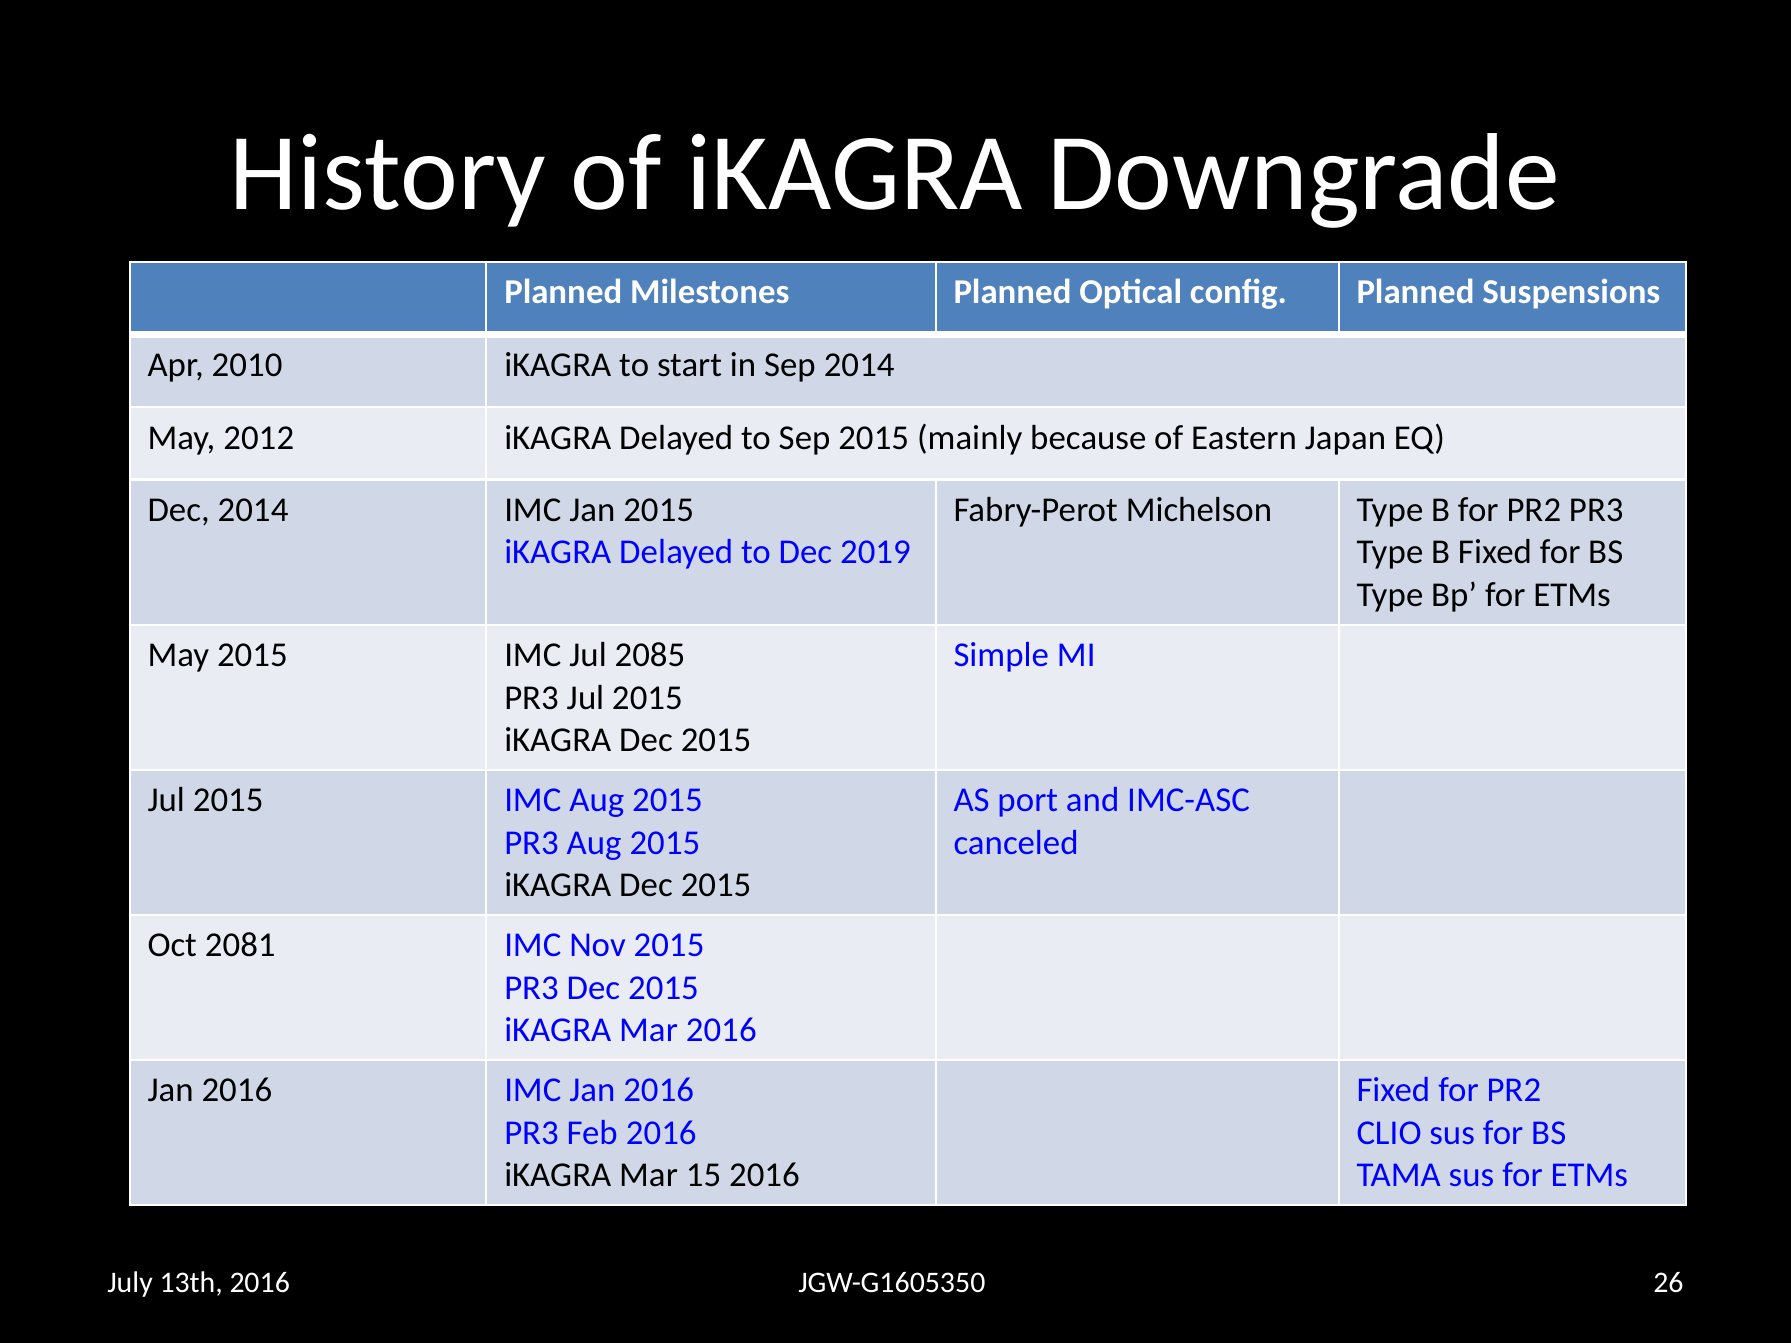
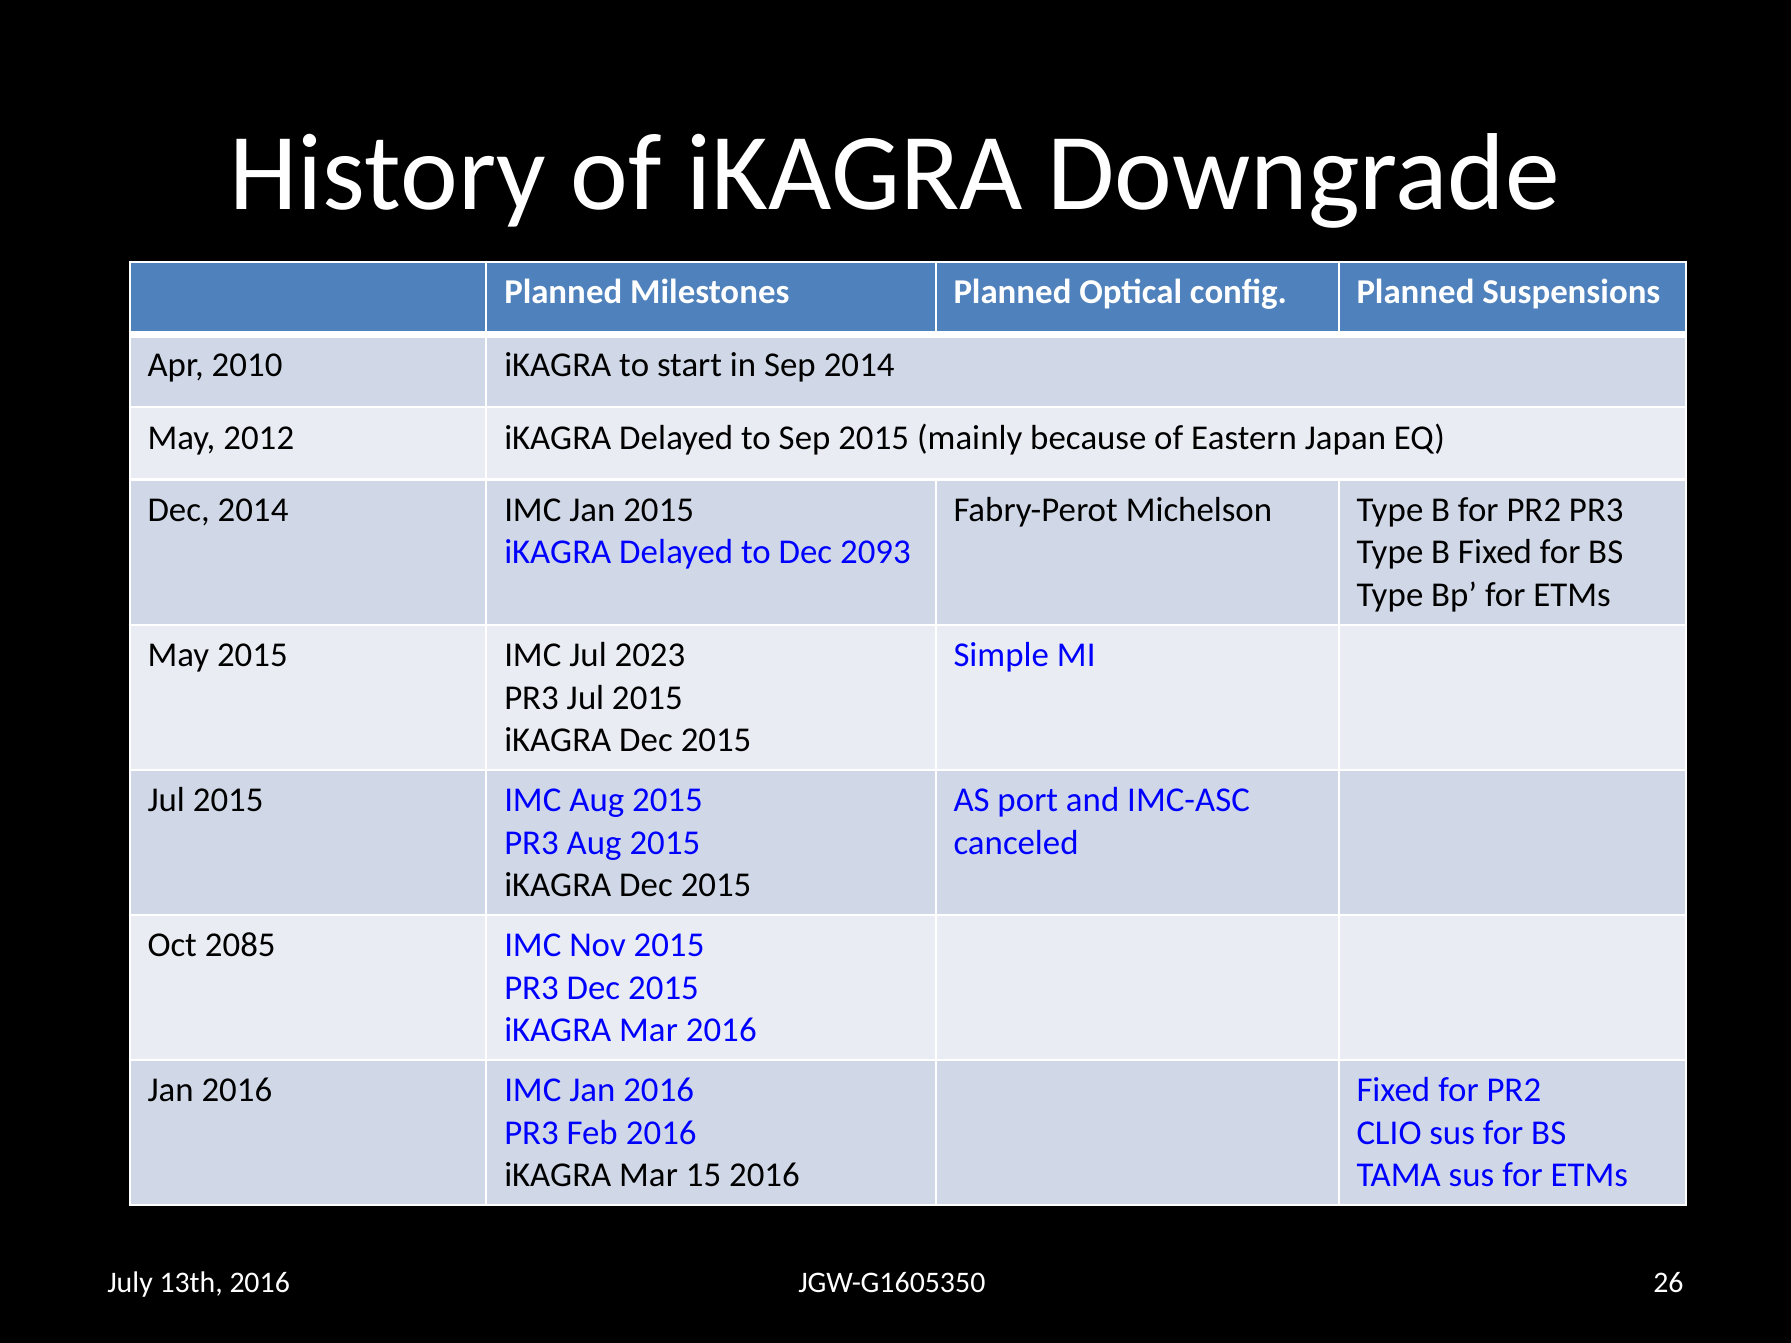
2019: 2019 -> 2093 (875, 553)
2085: 2085 -> 2023 (650, 655)
2081: 2081 -> 2085 (240, 946)
